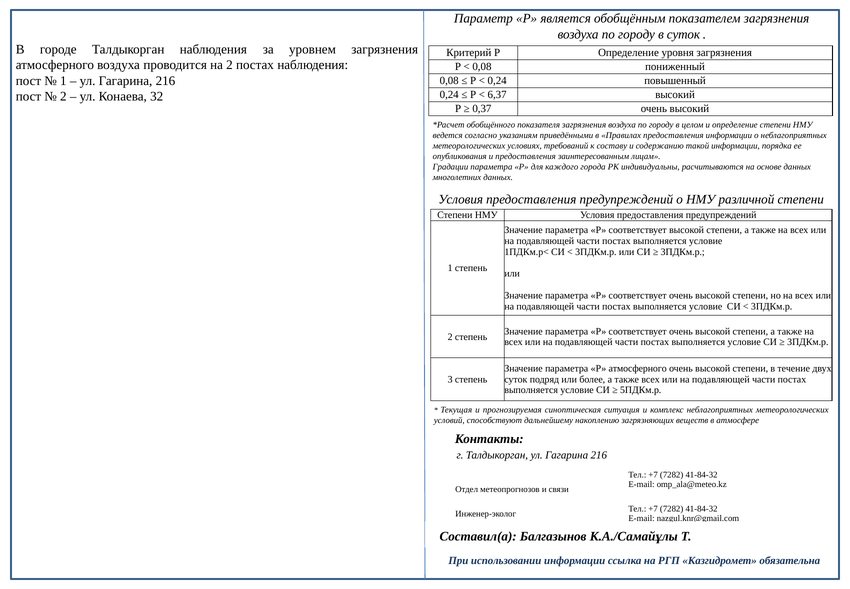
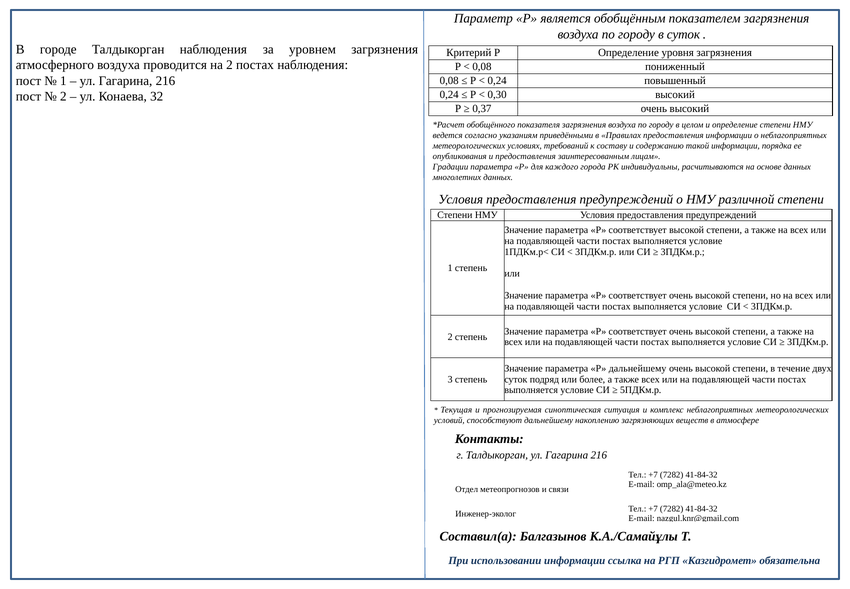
6,37: 6,37 -> 0,30 (497, 95)
Р атмосферного: атмосферного -> дальнейшему (638, 368)
